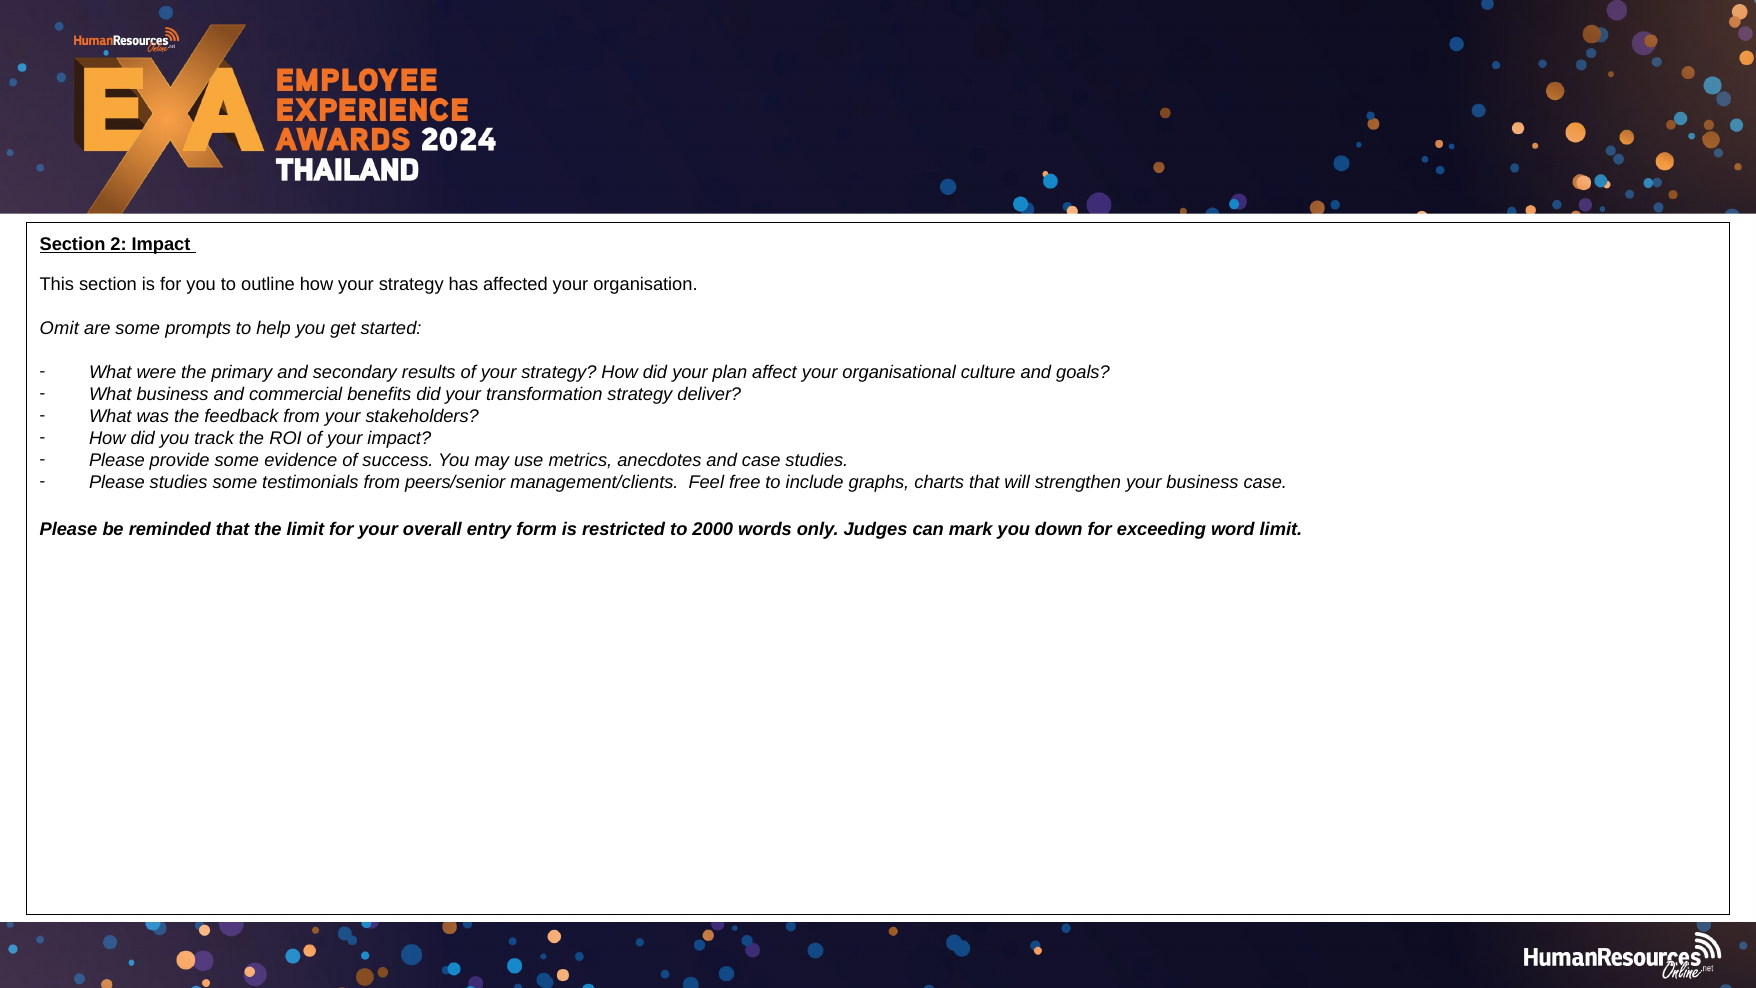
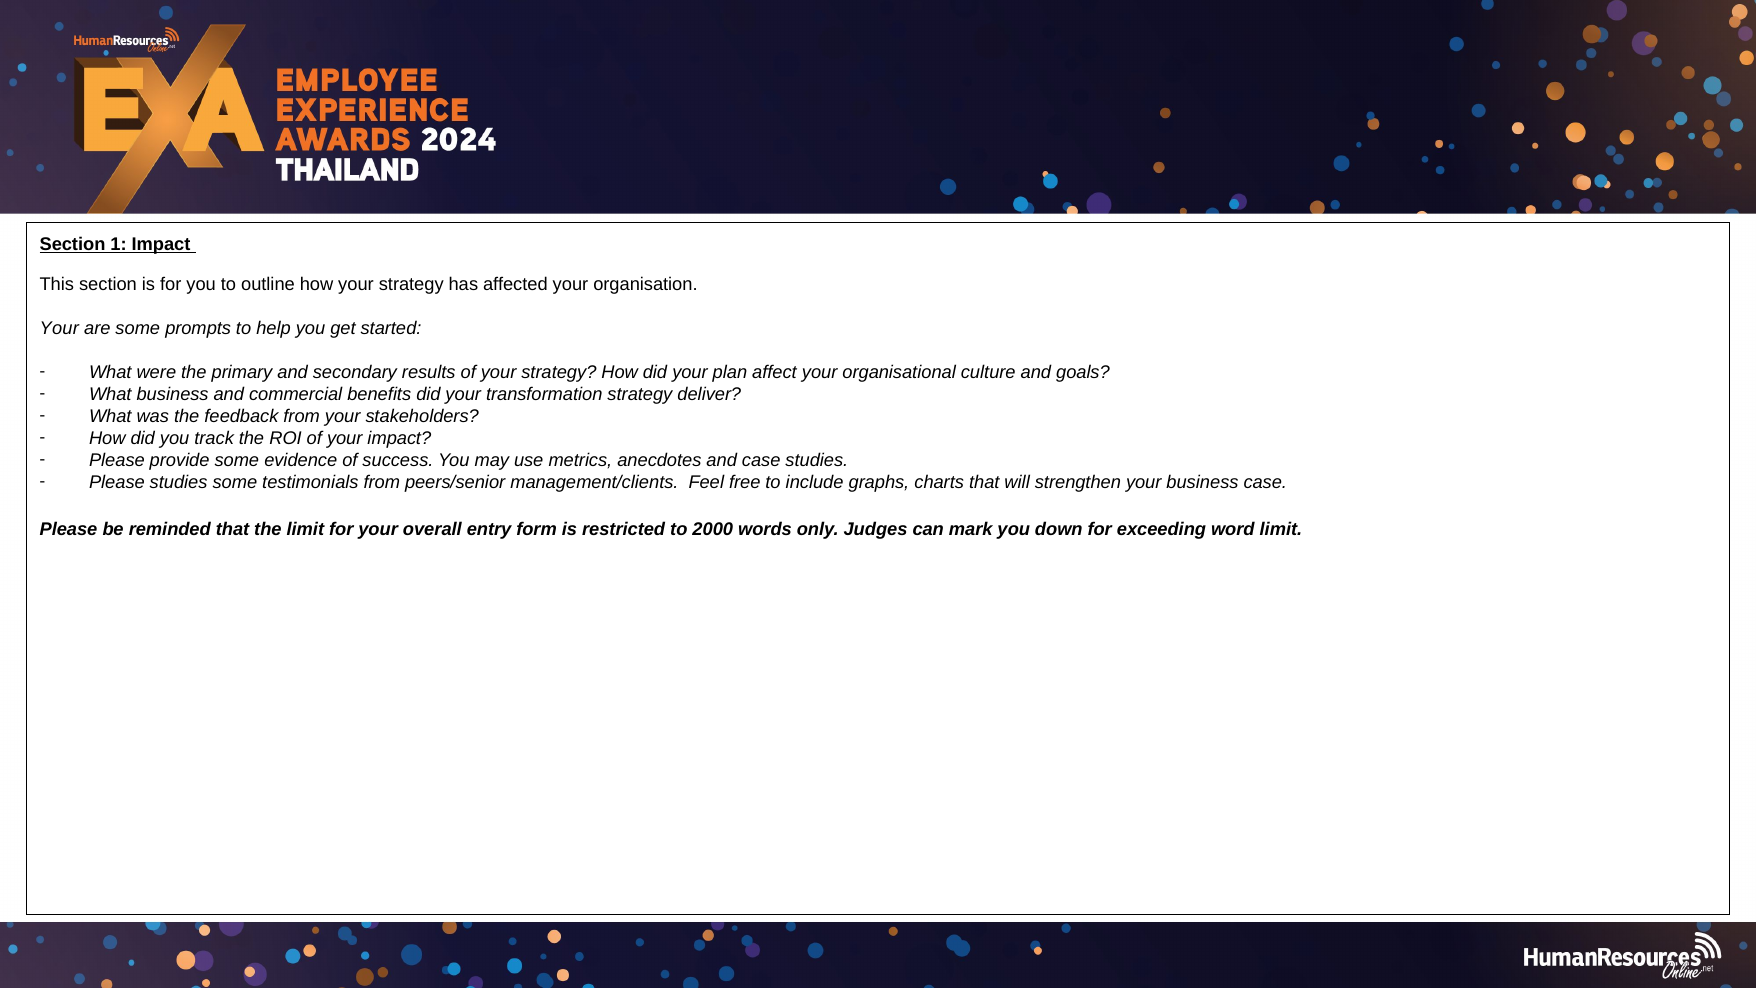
2: 2 -> 1 (119, 244)
Omit: Omit -> Your (59, 329)
